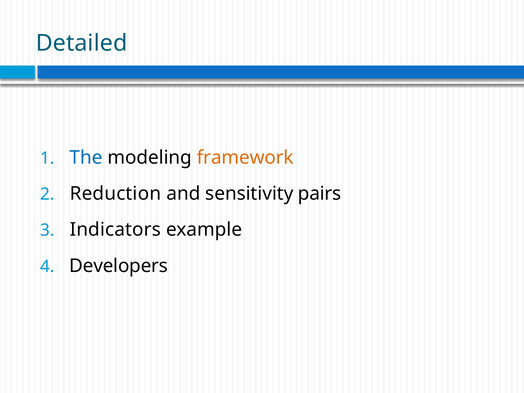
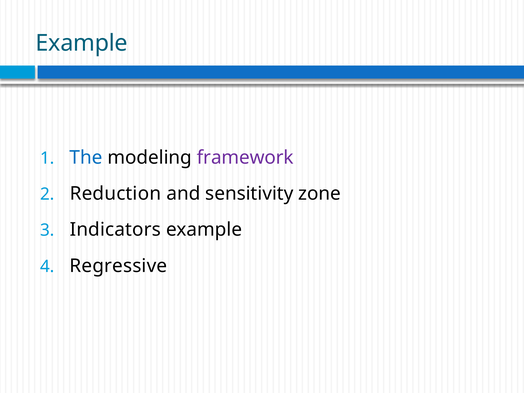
Detailed: Detailed -> Example (82, 43)
framework colour: orange -> purple (245, 157)
pairs: pairs -> zone (320, 194)
Developers: Developers -> Regressive (118, 266)
